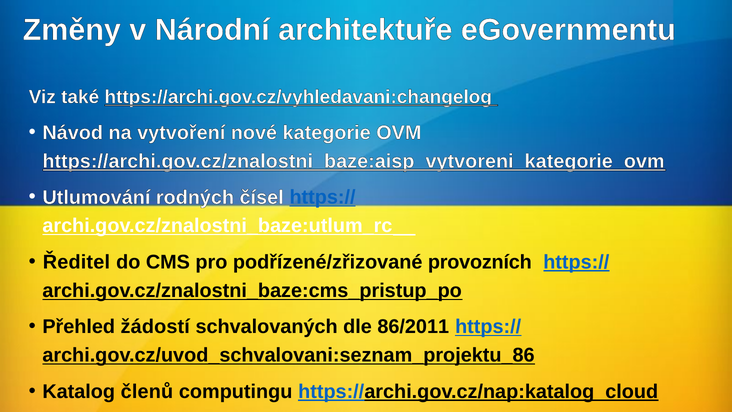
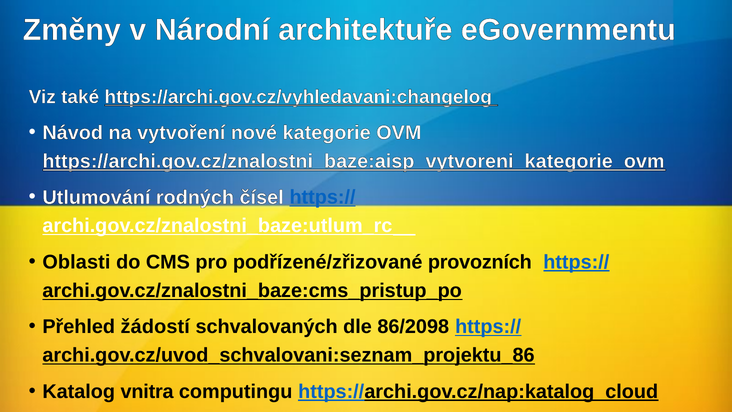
Ředitel: Ředitel -> Oblasti (76, 262)
86/2011: 86/2011 -> 86/2098 (413, 327)
členů: členů -> vnitra (147, 391)
